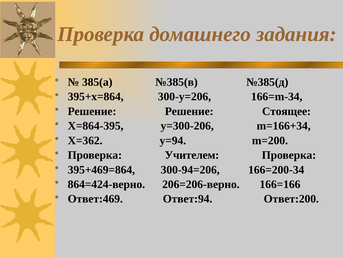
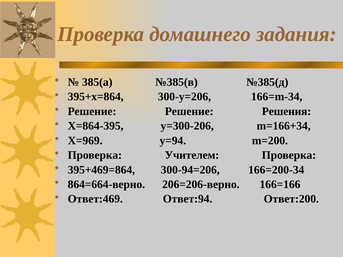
Стоящее: Стоящее -> Решения (286, 111)
Х=362: Х=362 -> Х=969 (85, 141)
864=424-верно: 864=424-верно -> 864=664-верно (106, 185)
